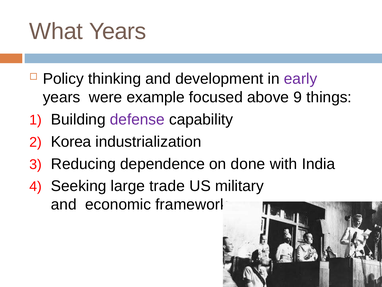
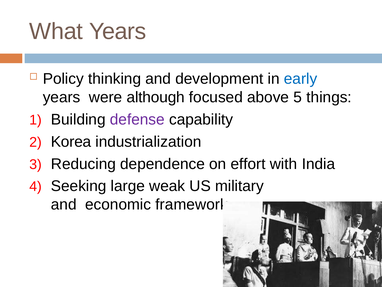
early colour: purple -> blue (301, 79)
example: example -> although (156, 97)
9: 9 -> 5 (298, 97)
done: done -> effort (248, 164)
trade: trade -> weak (167, 186)
